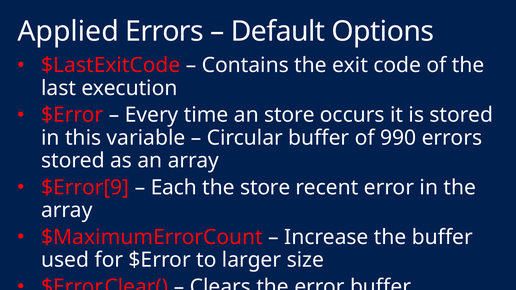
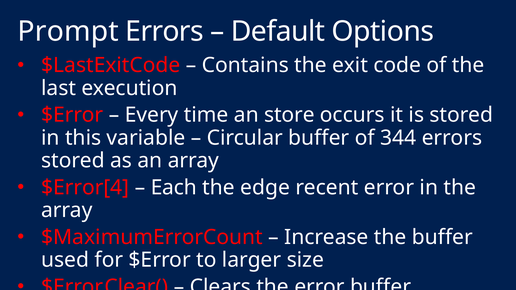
Applied: Applied -> Prompt (68, 31)
990: 990 -> 344 (398, 138)
$Error[9: $Error[9 -> $Error[4 (85, 188)
the store: store -> edge (265, 188)
